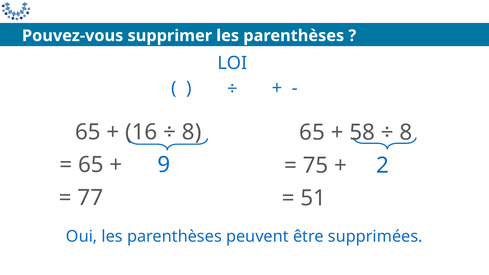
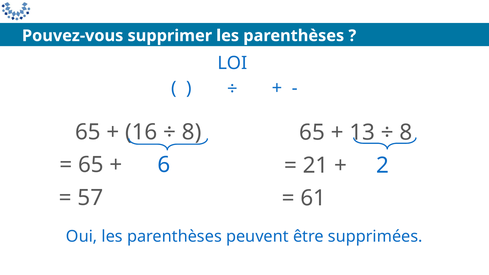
58: 58 -> 13 (362, 133)
9: 9 -> 6 (164, 165)
75: 75 -> 21 (316, 165)
77: 77 -> 57 (90, 198)
51: 51 -> 61 (313, 198)
